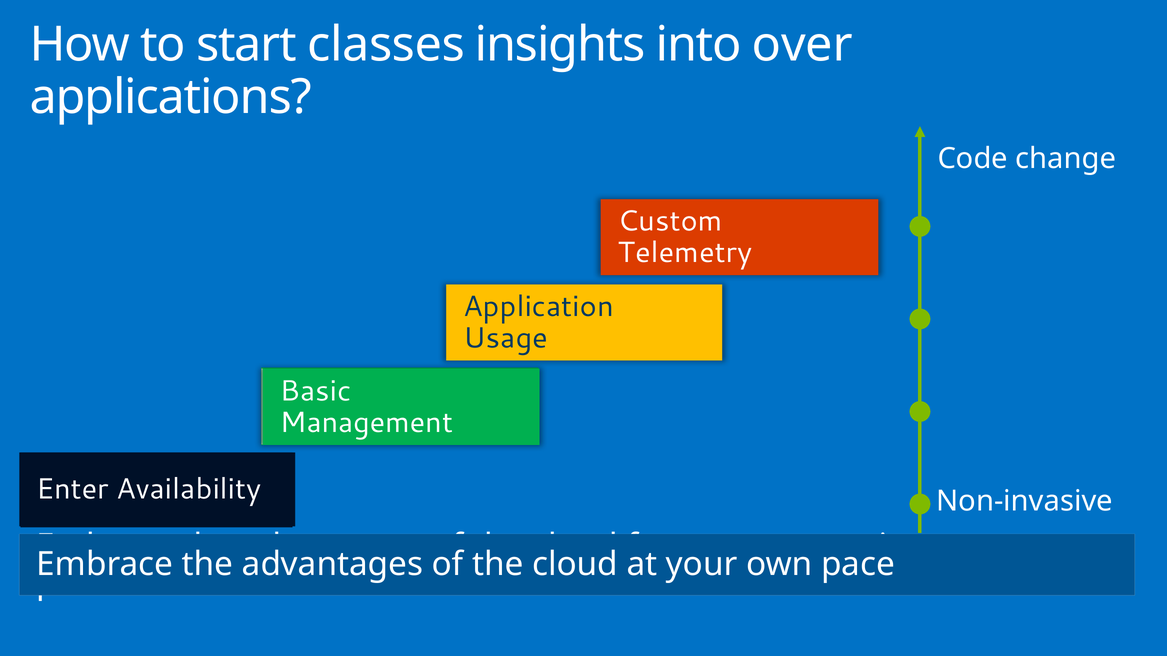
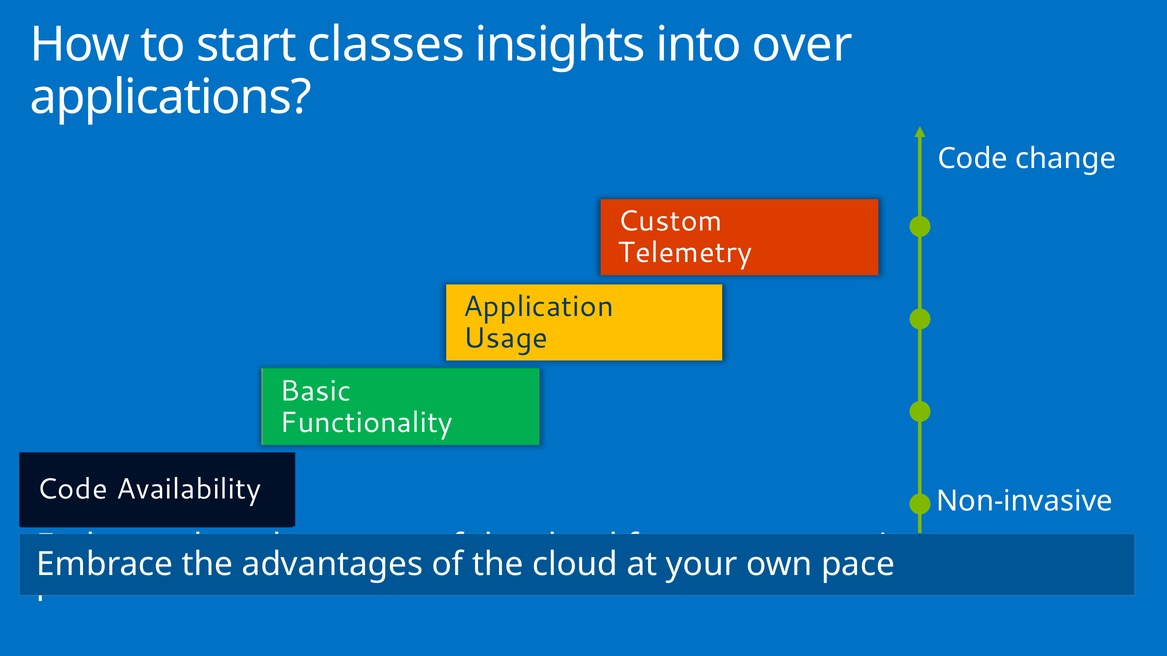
Management: Management -> Functionality (366, 423)
Enter: Enter -> Code (72, 489)
